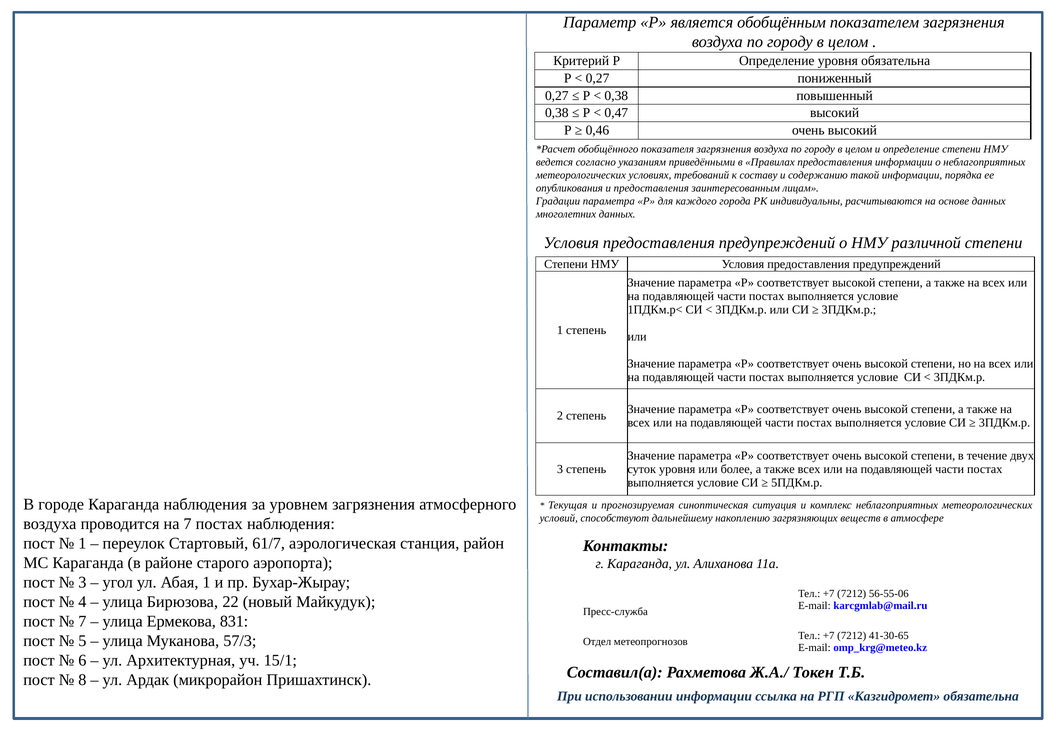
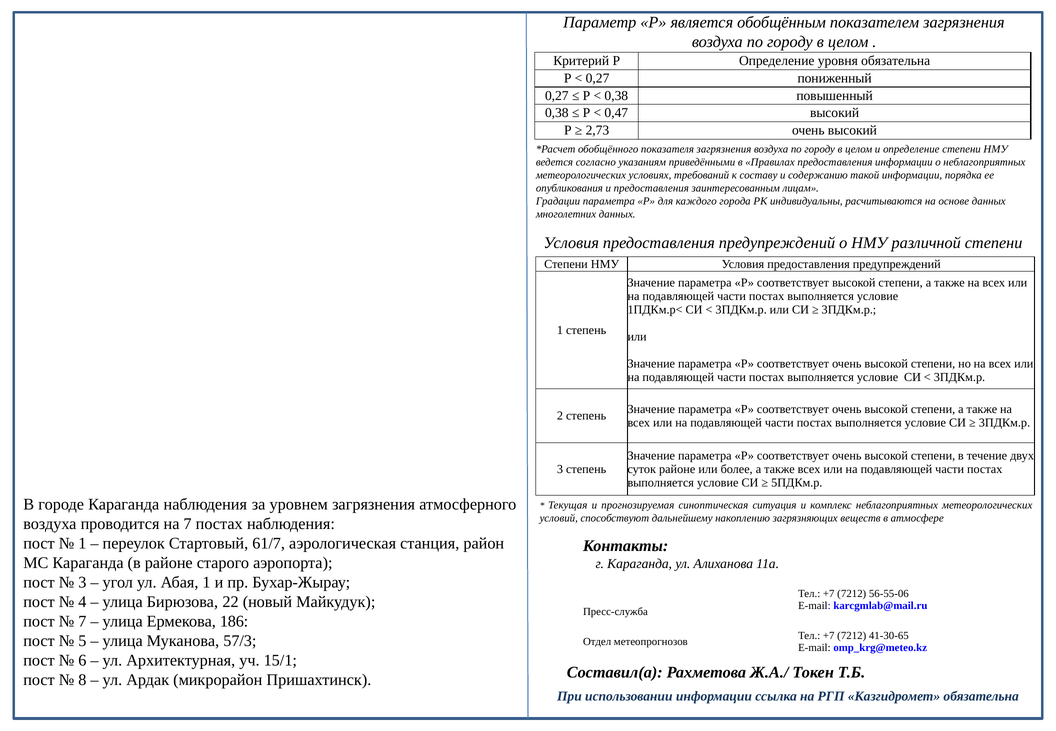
0,46: 0,46 -> 2,73 (597, 130)
суток уровня: уровня -> районе (677, 469)
831: 831 -> 186 (234, 622)
